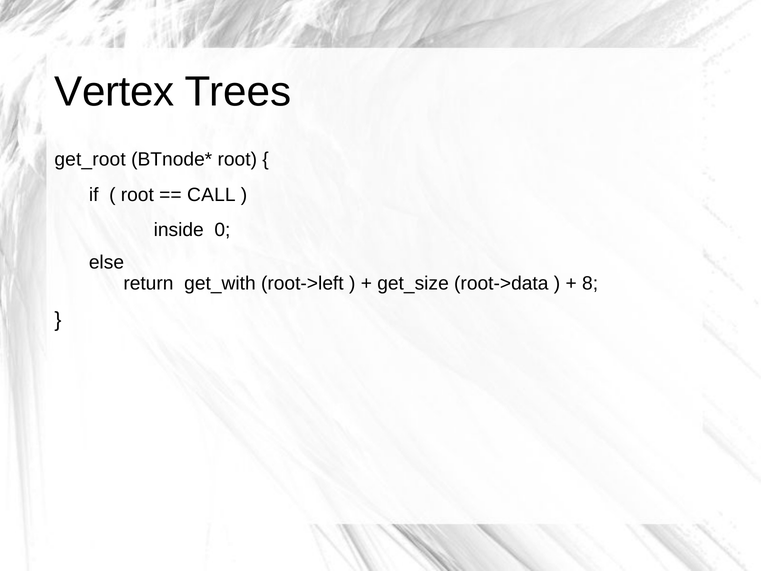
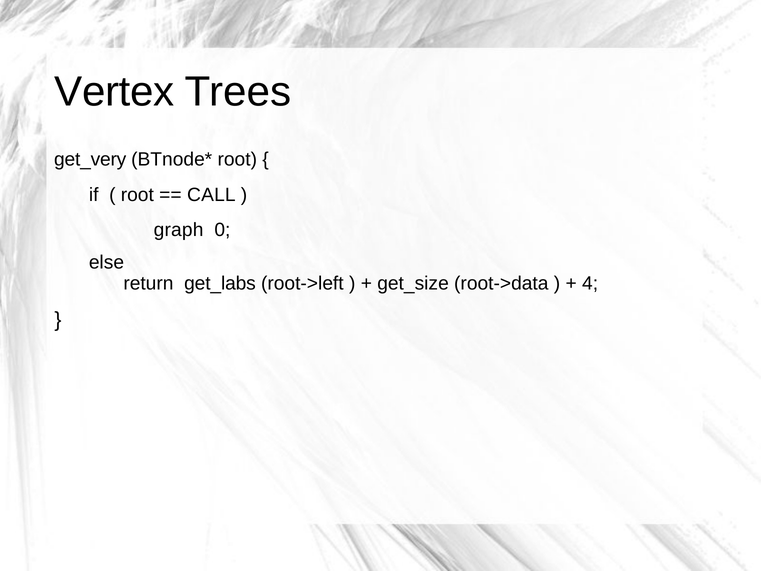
get_root: get_root -> get_very (90, 160)
inside: inside -> graph (179, 230)
get_with: get_with -> get_labs (220, 283)
8: 8 -> 4 (590, 283)
